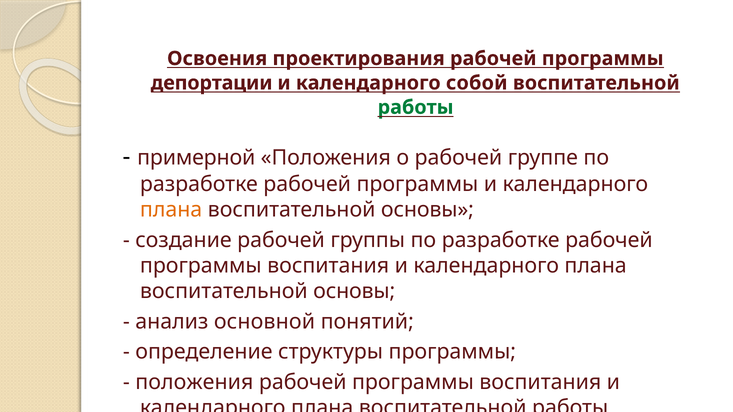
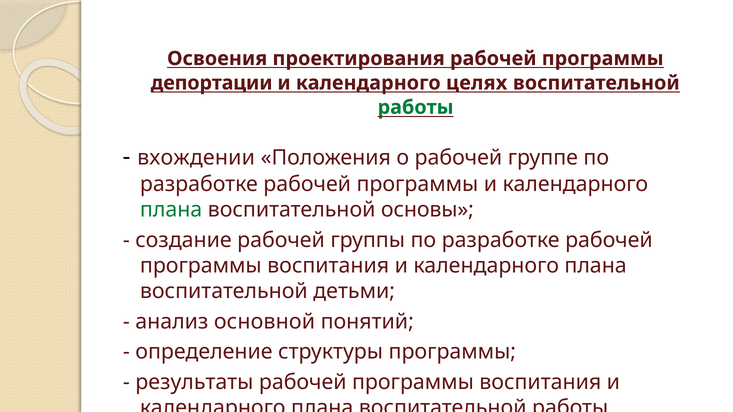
собой: собой -> целях (477, 83)
примерной: примерной -> вхождении (196, 158)
плана colour: orange -> green (171, 210)
основы: основы -> детьми (354, 291)
положения: положения -> результаты (194, 382)
